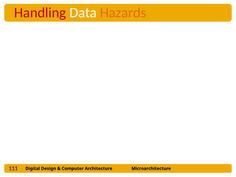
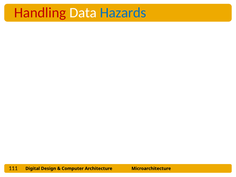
Hazards colour: orange -> blue (123, 13)
